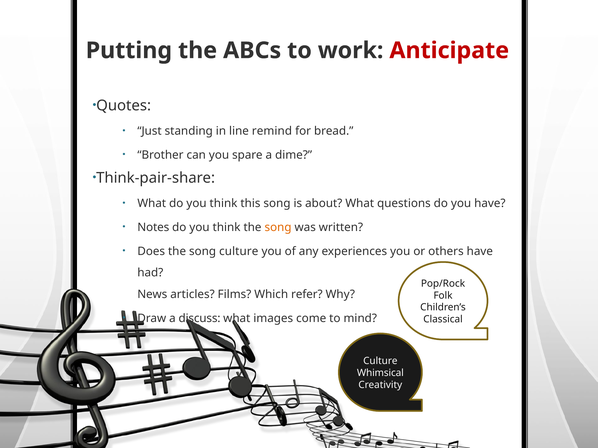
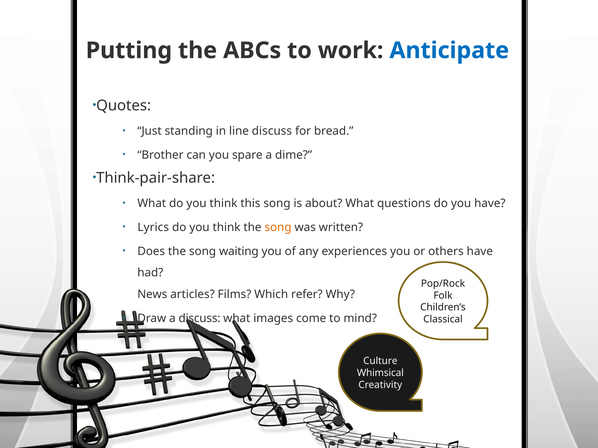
Anticipate colour: red -> blue (449, 51)
line remind: remind -> discuss (272, 131)
Notes: Notes -> Lyrics (153, 228)
song culture: culture -> waiting (239, 252)
